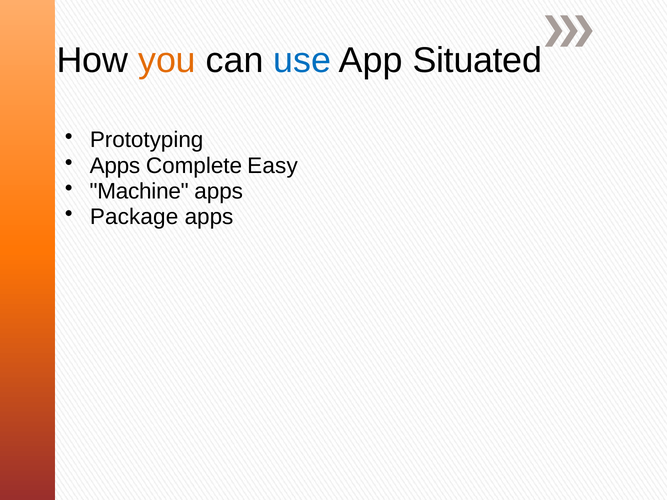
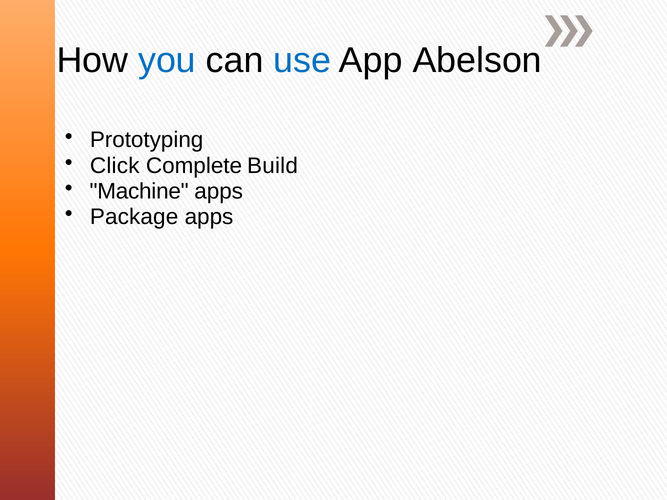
you colour: orange -> blue (167, 60)
Situated: Situated -> Abelson (477, 60)
Apps: Apps -> Click (115, 166)
Easy: Easy -> Build (273, 166)
